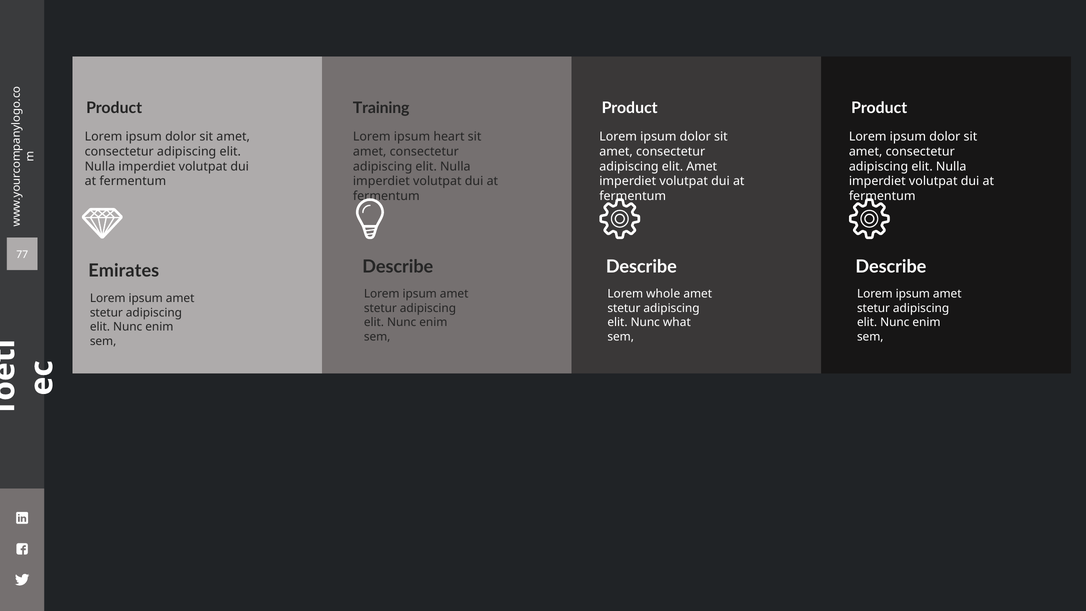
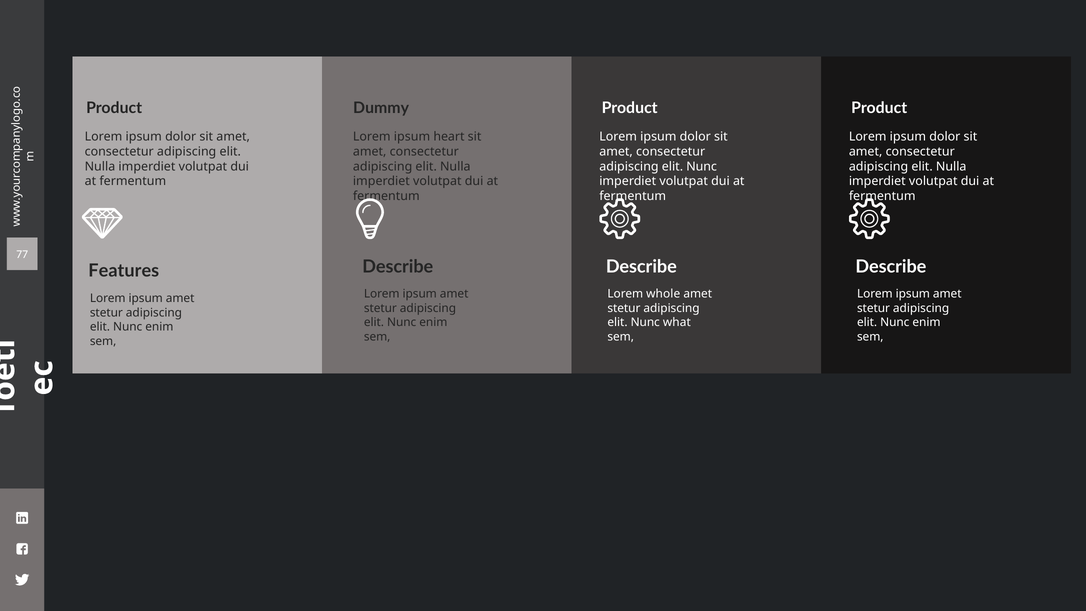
Training: Training -> Dummy (381, 108)
Amet: Amet -> Nunc (702, 166)
Emirates: Emirates -> Features (124, 271)
